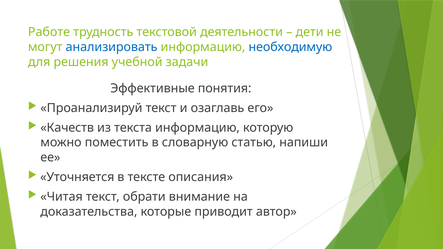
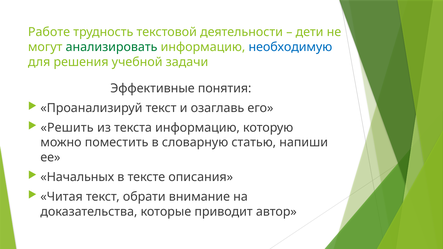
анализировать colour: blue -> green (112, 47)
Качеств: Качеств -> Решить (67, 128)
Уточняется: Уточняется -> Начальных (77, 177)
